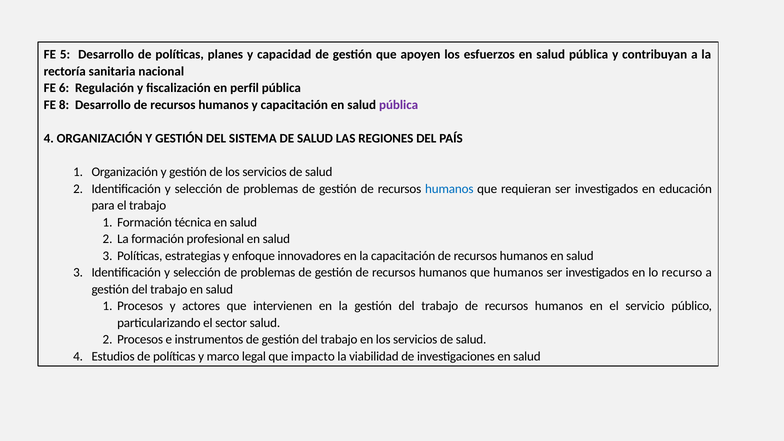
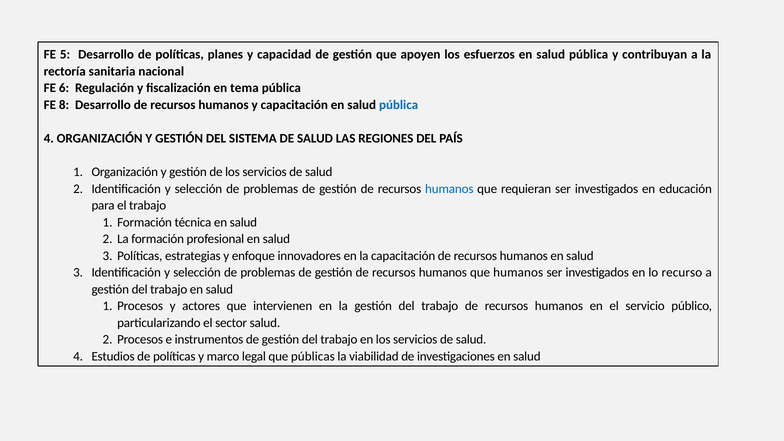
perfil: perfil -> tema (244, 88)
pública colour: purple -> blue (399, 105)
impacto: impacto -> públicas (313, 356)
